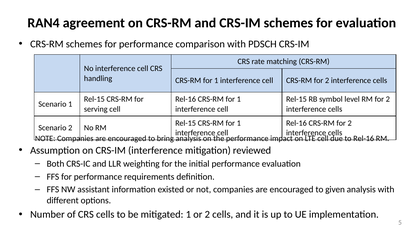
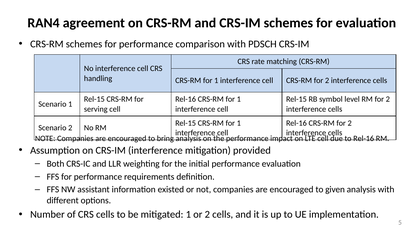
reviewed: reviewed -> provided (252, 150)
